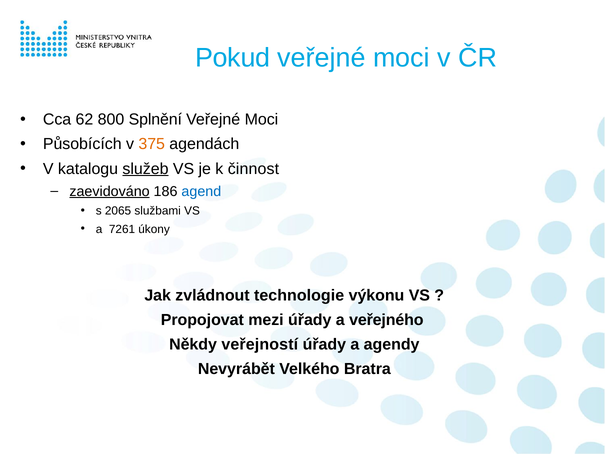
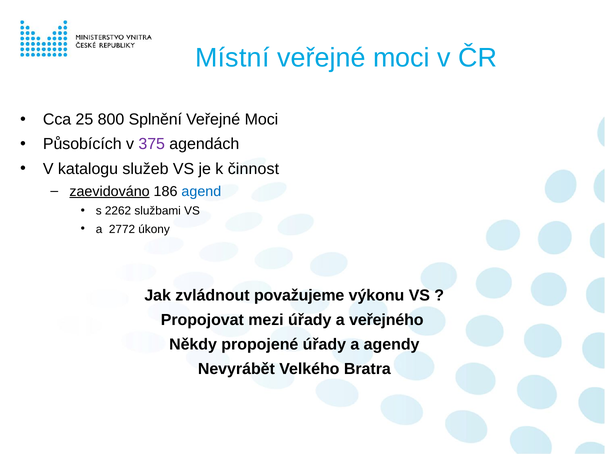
Pokud: Pokud -> Místní (232, 58)
62: 62 -> 25 (84, 120)
375 colour: orange -> purple (152, 144)
služeb underline: present -> none (146, 169)
2065: 2065 -> 2262 (118, 211)
7261: 7261 -> 2772 (122, 229)
technologie: technologie -> považujeme (299, 295)
veřejností: veřejností -> propojené (260, 344)
